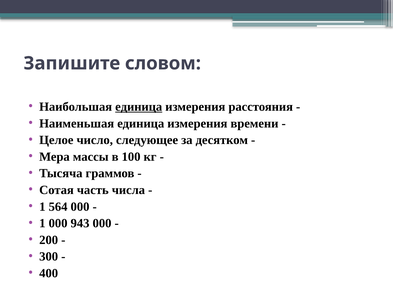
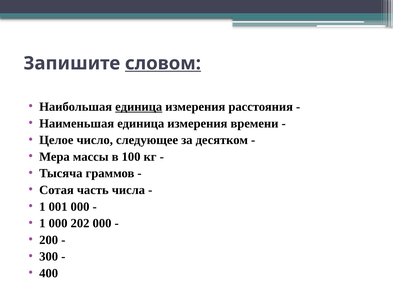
словом underline: none -> present (163, 63)
564: 564 -> 001 (58, 207)
943: 943 -> 202 (80, 224)
